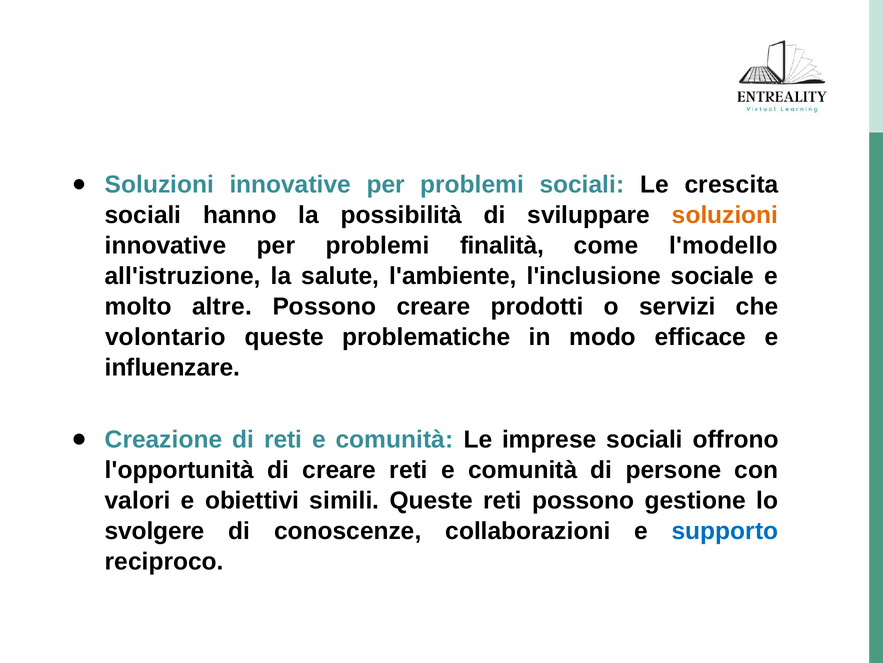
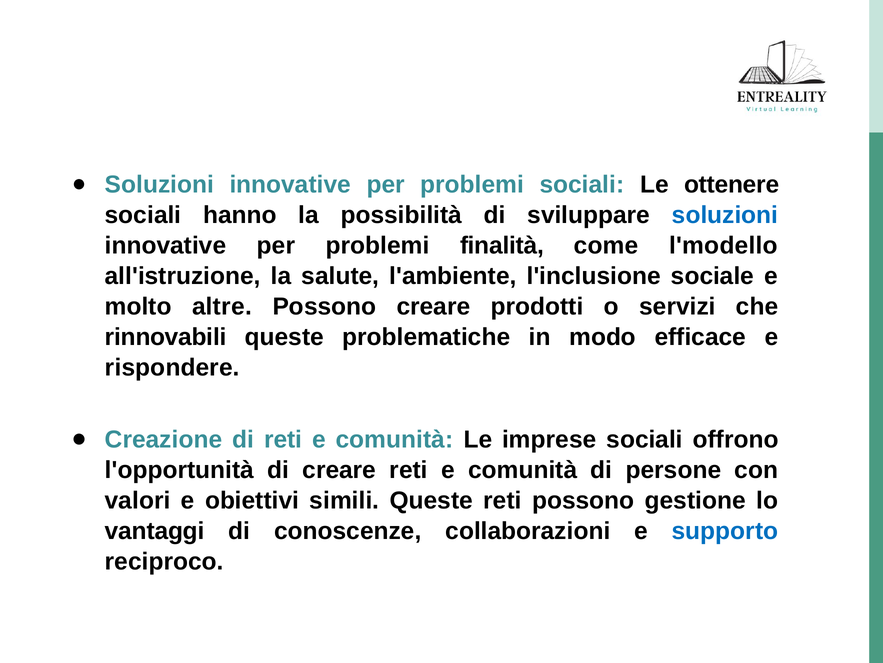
crescita: crescita -> ottenere (732, 184)
soluzioni colour: orange -> blue (725, 215)
volontario: volontario -> rinnovabili (166, 337)
influenzare: influenzare -> rispondere (172, 367)
svolgere: svolgere -> vantaggi (155, 531)
